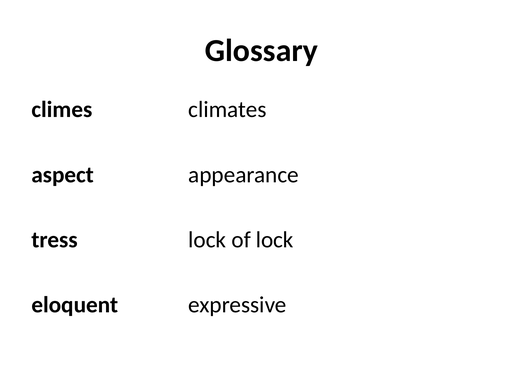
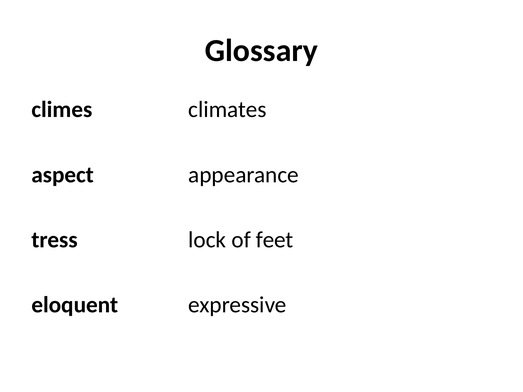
of lock: lock -> feet (275, 240)
